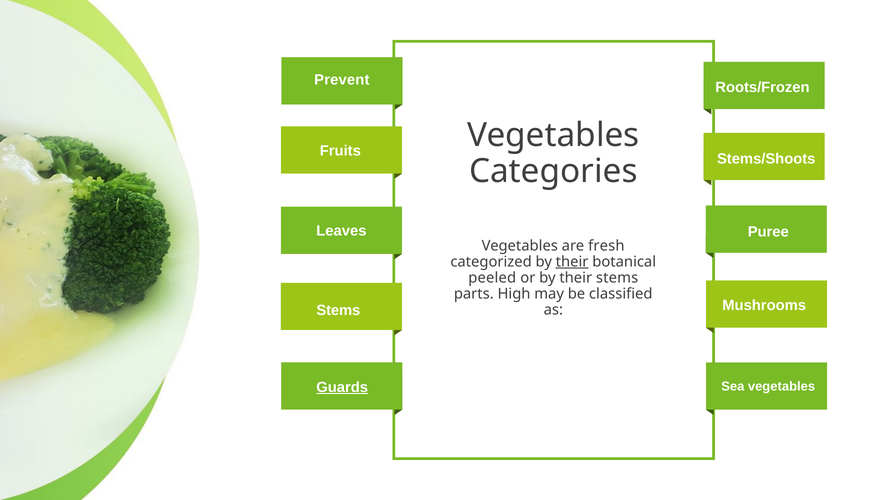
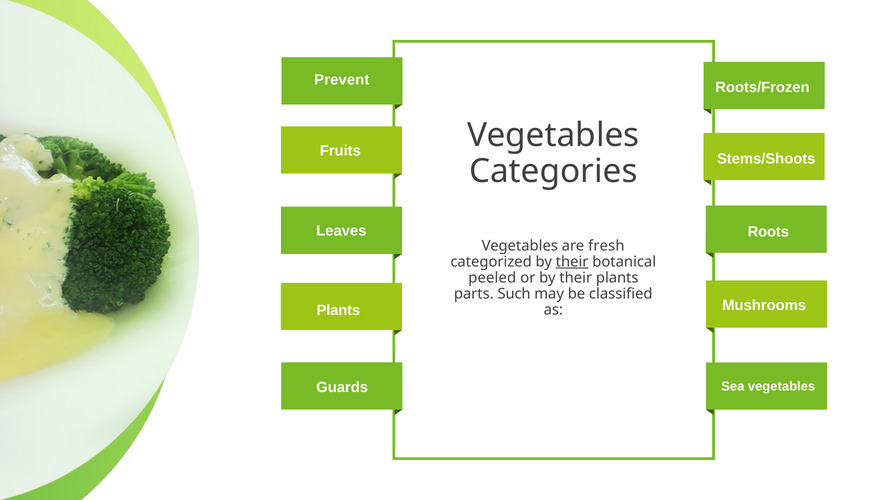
Puree: Puree -> Roots (768, 232)
their stems: stems -> plants (617, 278)
High: High -> Such (514, 294)
Stems: Stems -> Plants (338, 311)
Guards underline: present -> none (342, 388)
